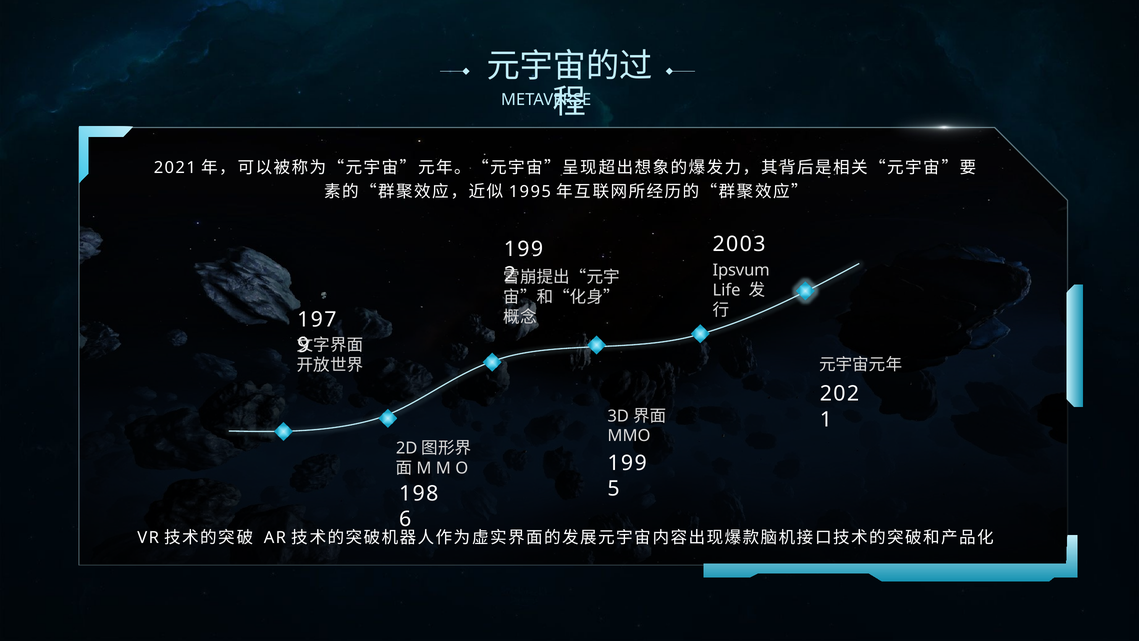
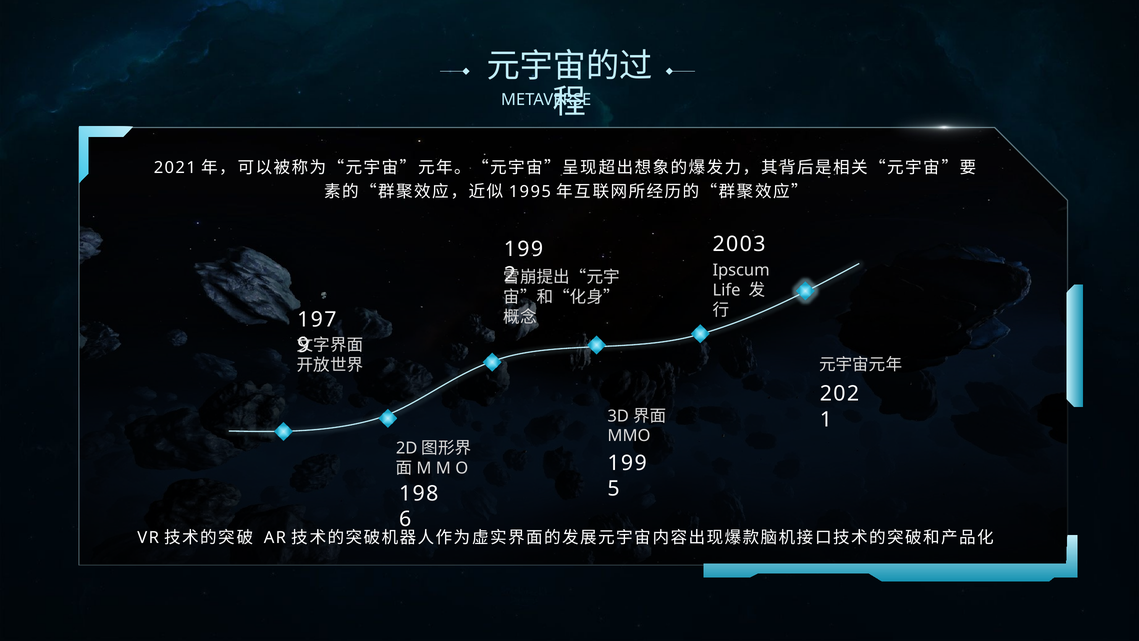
Ipsvum: Ipsvum -> Ipscum (741, 270)
